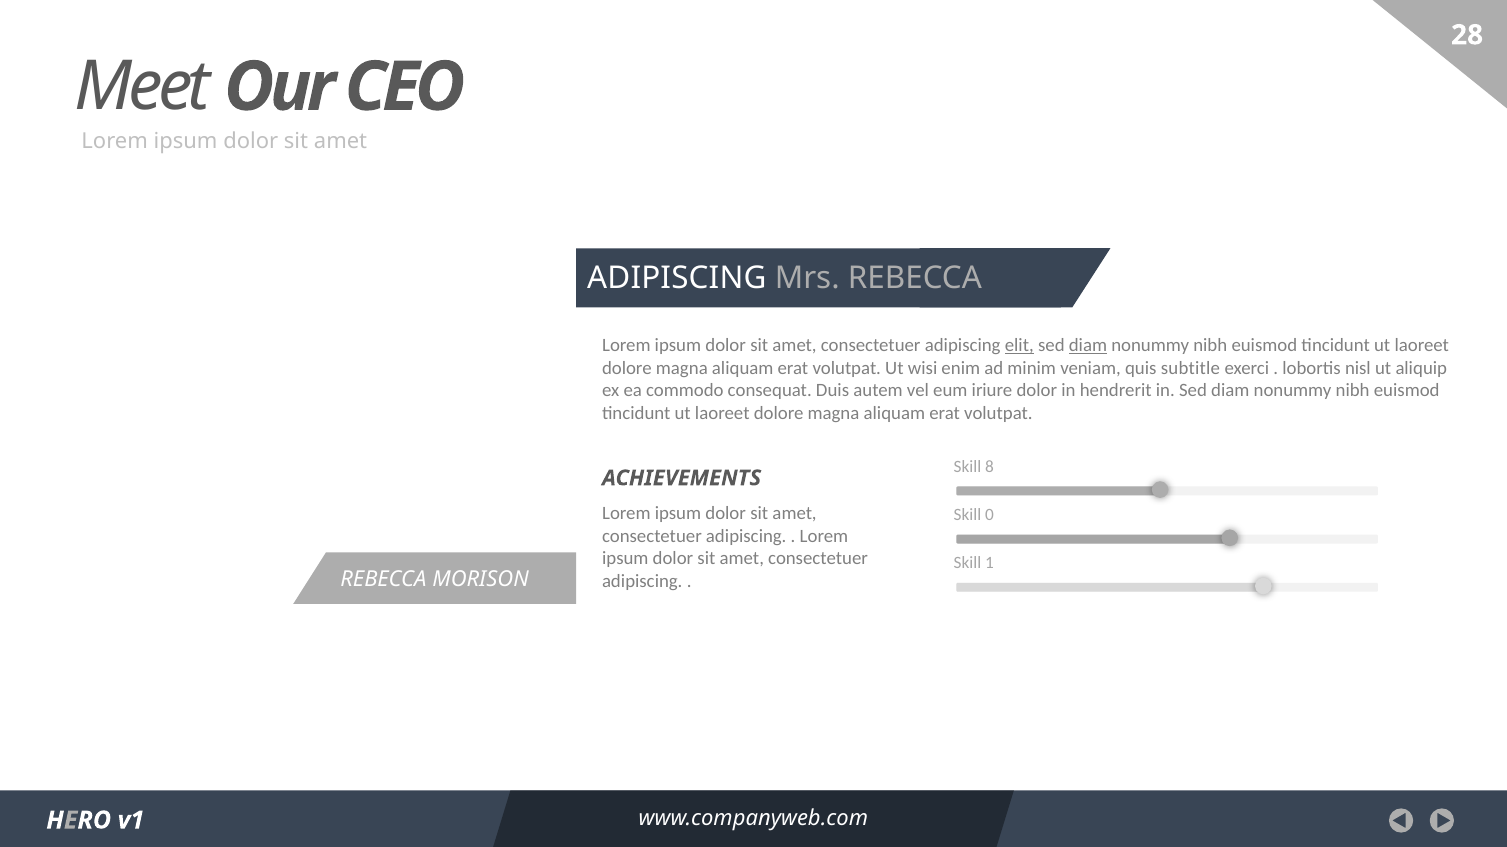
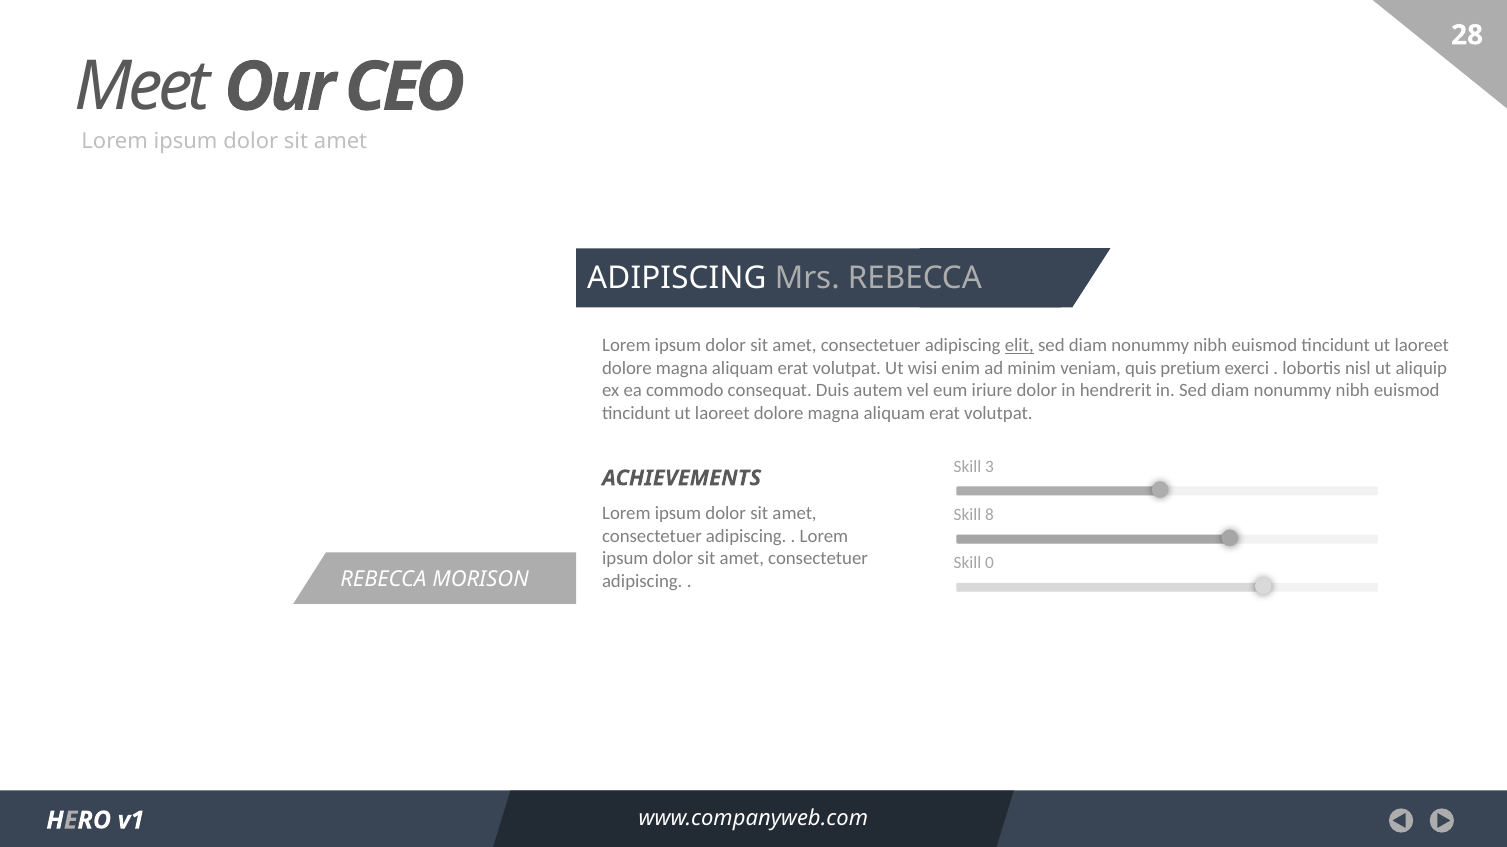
diam underline: present -> none (1088, 346)
subtitle: subtitle -> pretium (1191, 368)
8: 8 -> 3 (990, 467)
0: 0 -> 8 (990, 516)
1: 1 -> 0 (990, 564)
